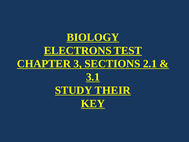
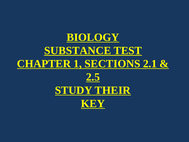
ELECTRONS: ELECTRONS -> SUBSTANCE (78, 50)
3: 3 -> 1 (78, 64)
3.1: 3.1 -> 2.5 (93, 77)
